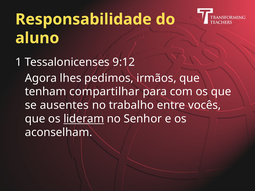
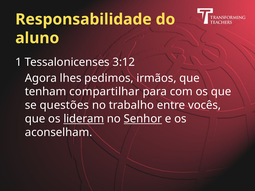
9:12: 9:12 -> 3:12 (124, 62)
ausentes: ausentes -> questões (64, 105)
Senhor underline: none -> present (143, 119)
